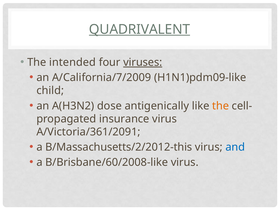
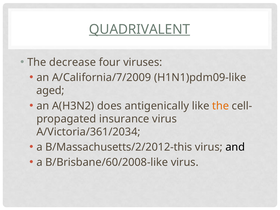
intended: intended -> decrease (72, 62)
viruses underline: present -> none (143, 62)
child: child -> aged (50, 91)
dose: dose -> does (109, 106)
A/Victoria/361/2091: A/Victoria/361/2091 -> A/Victoria/361/2034 (88, 132)
and colour: blue -> black (235, 147)
